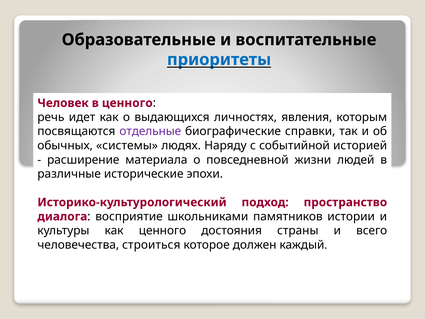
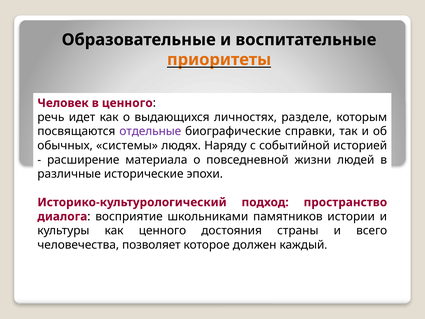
приоритеты colour: blue -> orange (219, 60)
явления: явления -> разделе (307, 117)
строиться: строиться -> позволяет (151, 245)
